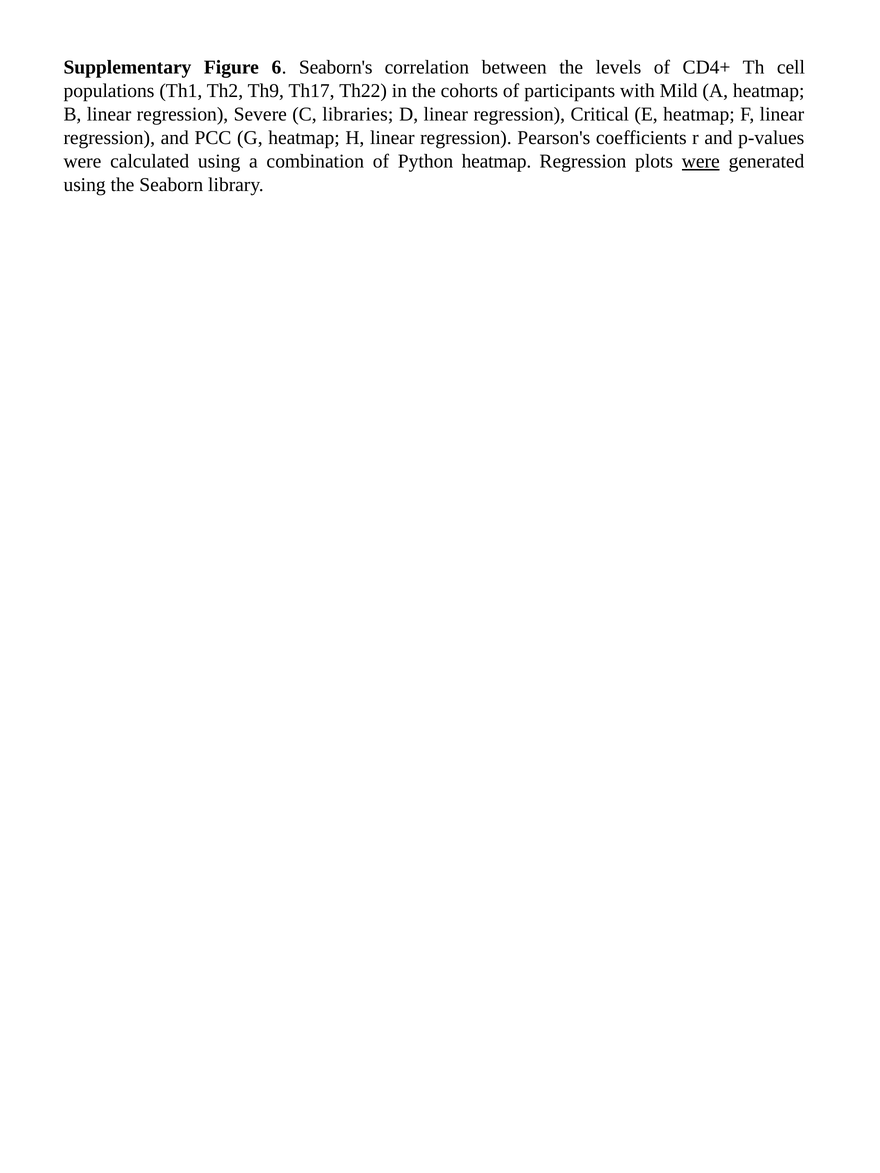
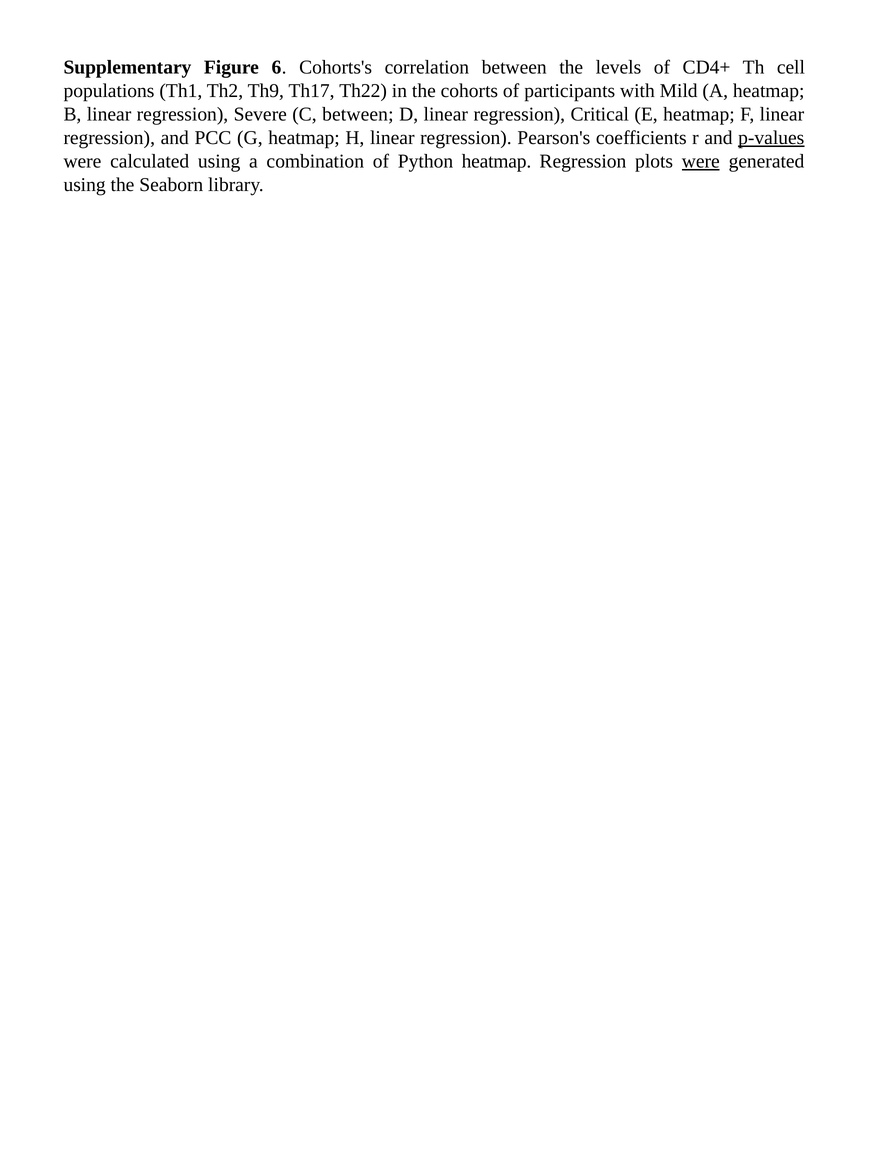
Seaborn's: Seaborn's -> Cohorts's (336, 68)
C libraries: libraries -> between (358, 114)
p-values underline: none -> present (771, 138)
